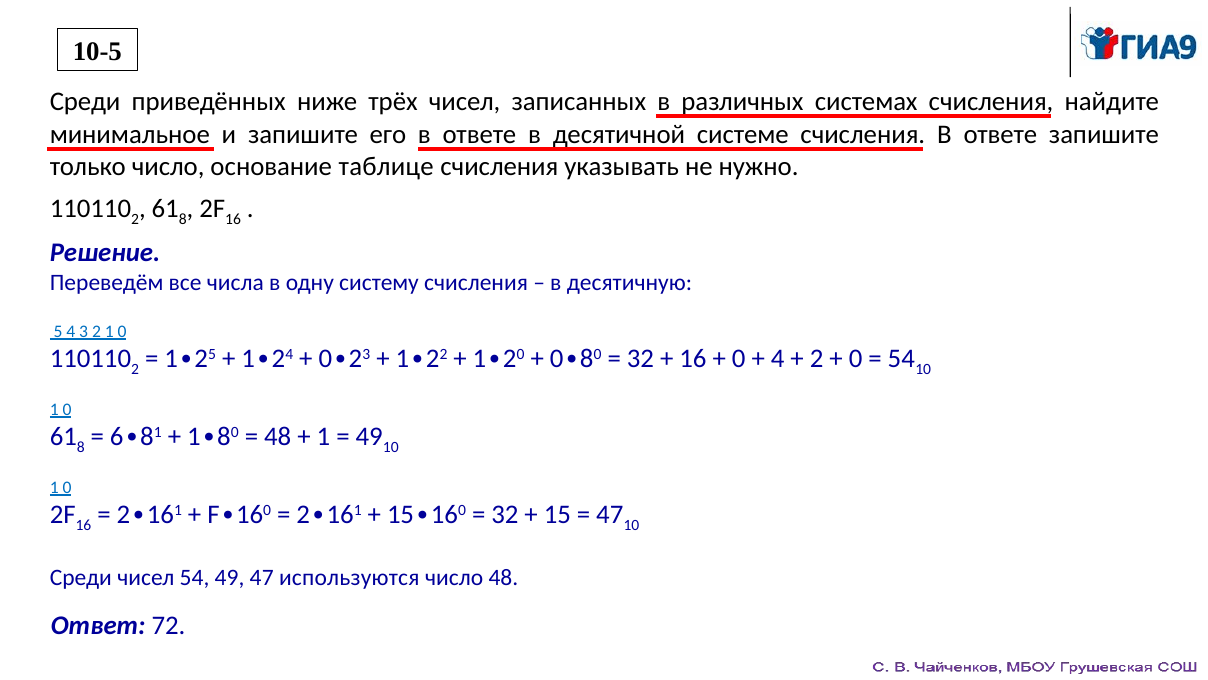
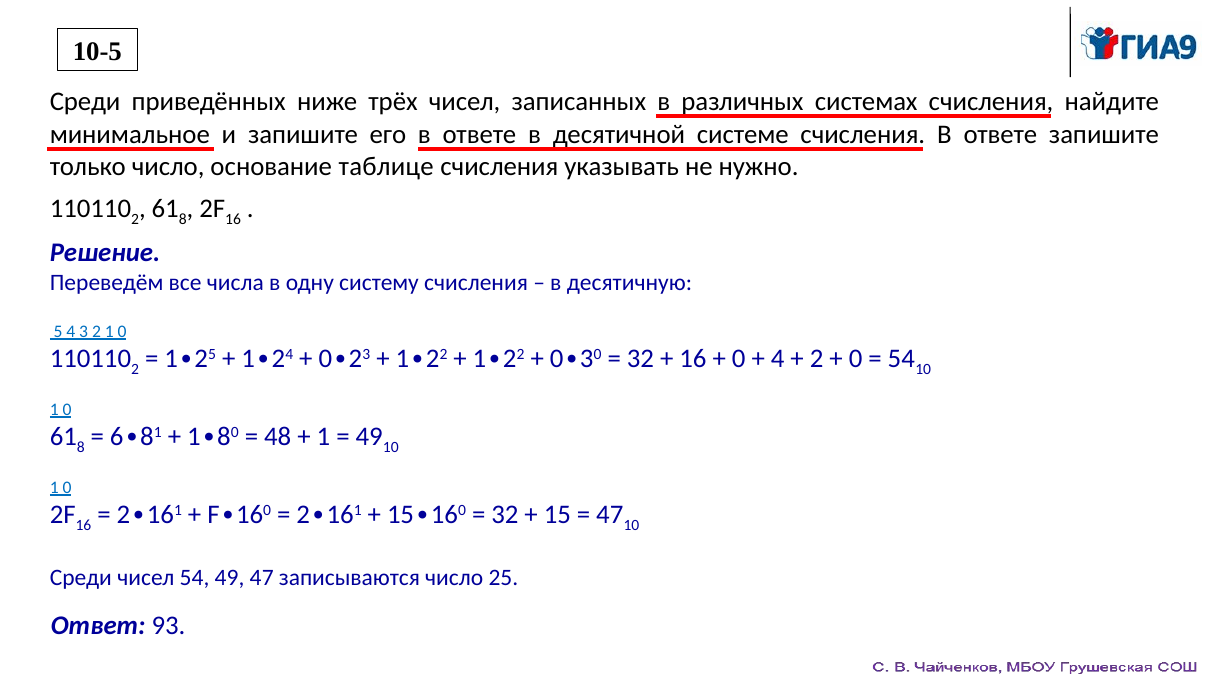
0: 0 -> 2 (521, 354)
0 8: 8 -> 3 (587, 359)
используются: используются -> записываются (349, 578)
число 48: 48 -> 25 (503, 578)
72: 72 -> 93 (169, 625)
